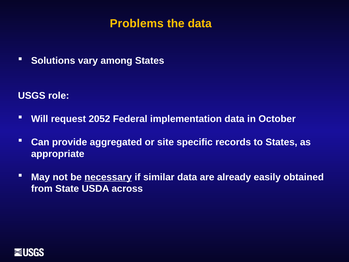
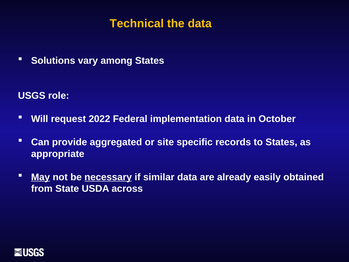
Problems: Problems -> Technical (137, 23)
2052: 2052 -> 2022 (99, 119)
May underline: none -> present (40, 177)
